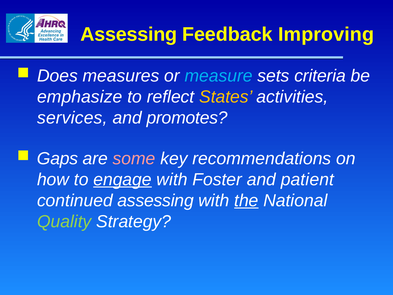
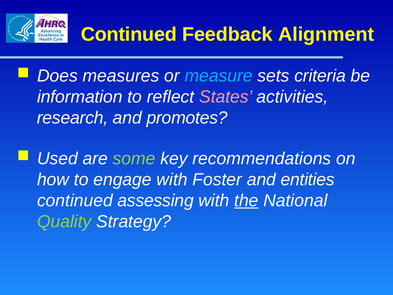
Assessing: Assessing -> Continued (129, 34)
Improving: Improving -> Alignment (326, 34)
emphasize: emphasize -> information (80, 97)
States colour: yellow -> pink (226, 97)
services: services -> research (73, 118)
Gaps: Gaps -> Used (57, 158)
some colour: pink -> light green (134, 158)
engage underline: present -> none (122, 179)
patient: patient -> entities (308, 179)
